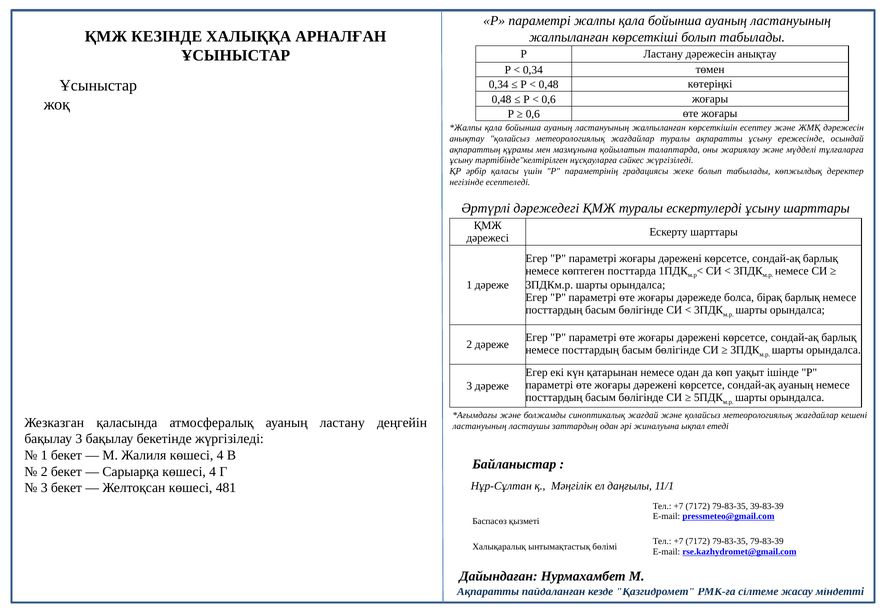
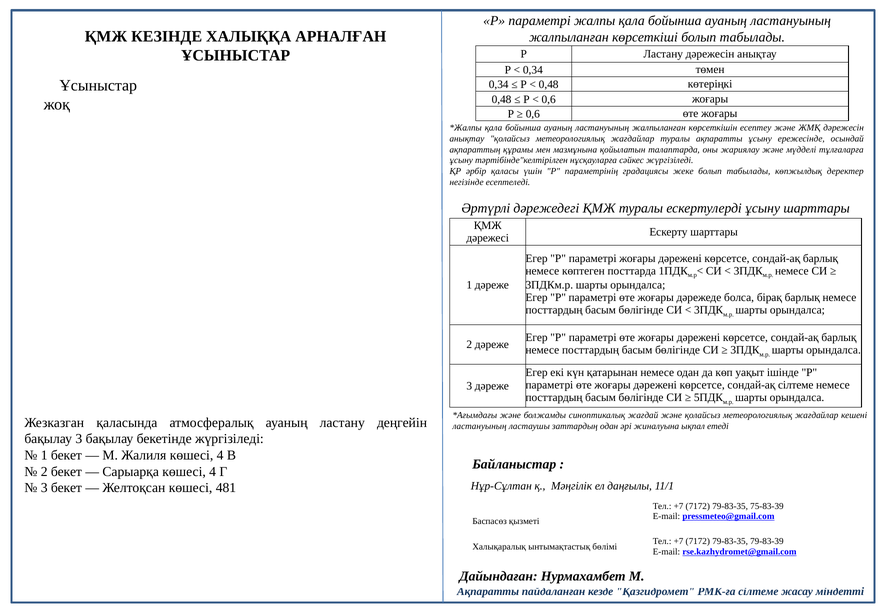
сондай-ақ ауаның: ауаның -> сілтеме (796, 385)
39-83-39: 39-83-39 -> 75-83-39 (767, 506)
